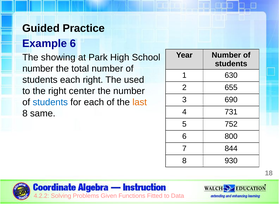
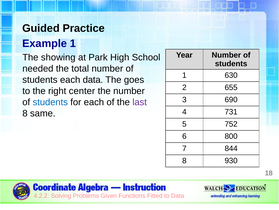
Example 6: 6 -> 1 (73, 43)
number: number -> needed (38, 68)
each right: right -> data (93, 80)
used: used -> goes (134, 80)
last colour: orange -> purple (140, 102)
